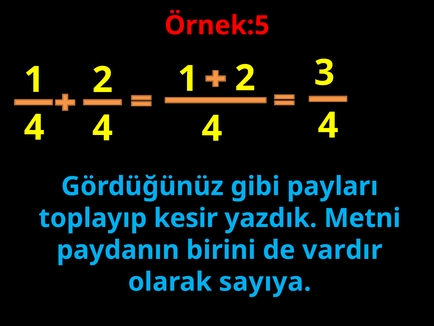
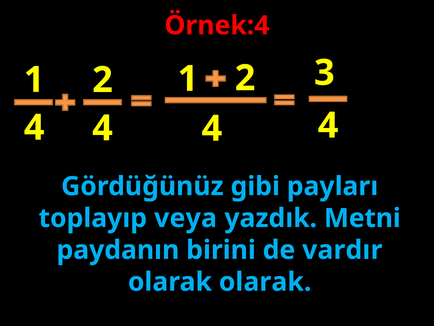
Örnek:5: Örnek:5 -> Örnek:4 (217, 25)
kesir: kesir -> veya (186, 218)
olarak sayıya: sayıya -> olarak (265, 282)
